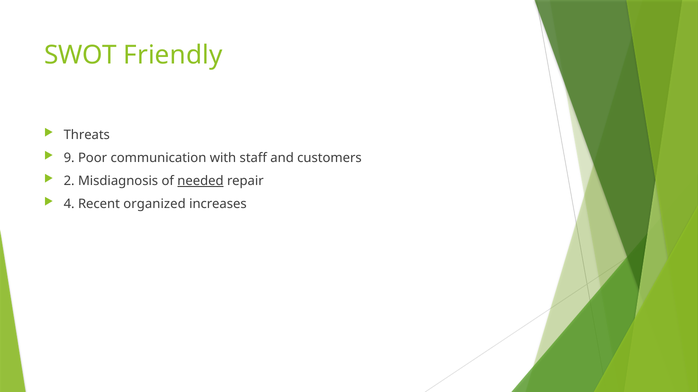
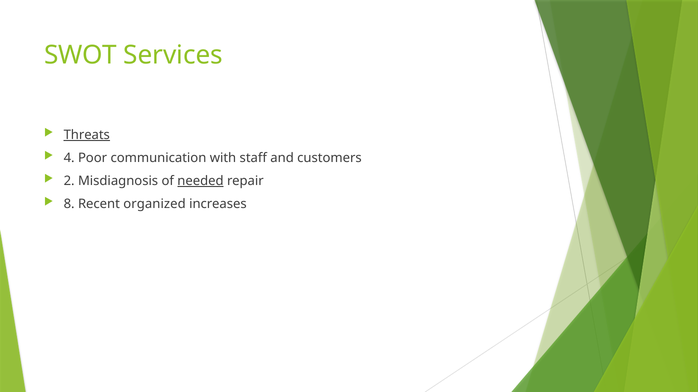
Friendly: Friendly -> Services (173, 55)
Threats underline: none -> present (87, 135)
9: 9 -> 4 (69, 158)
4: 4 -> 8 (69, 204)
